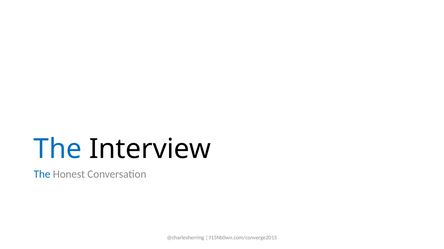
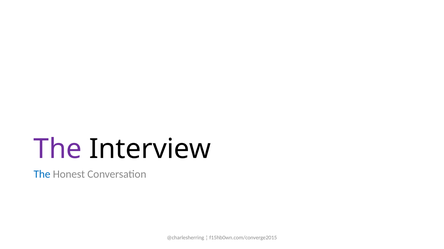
The colour: blue -> purple (58, 149)
